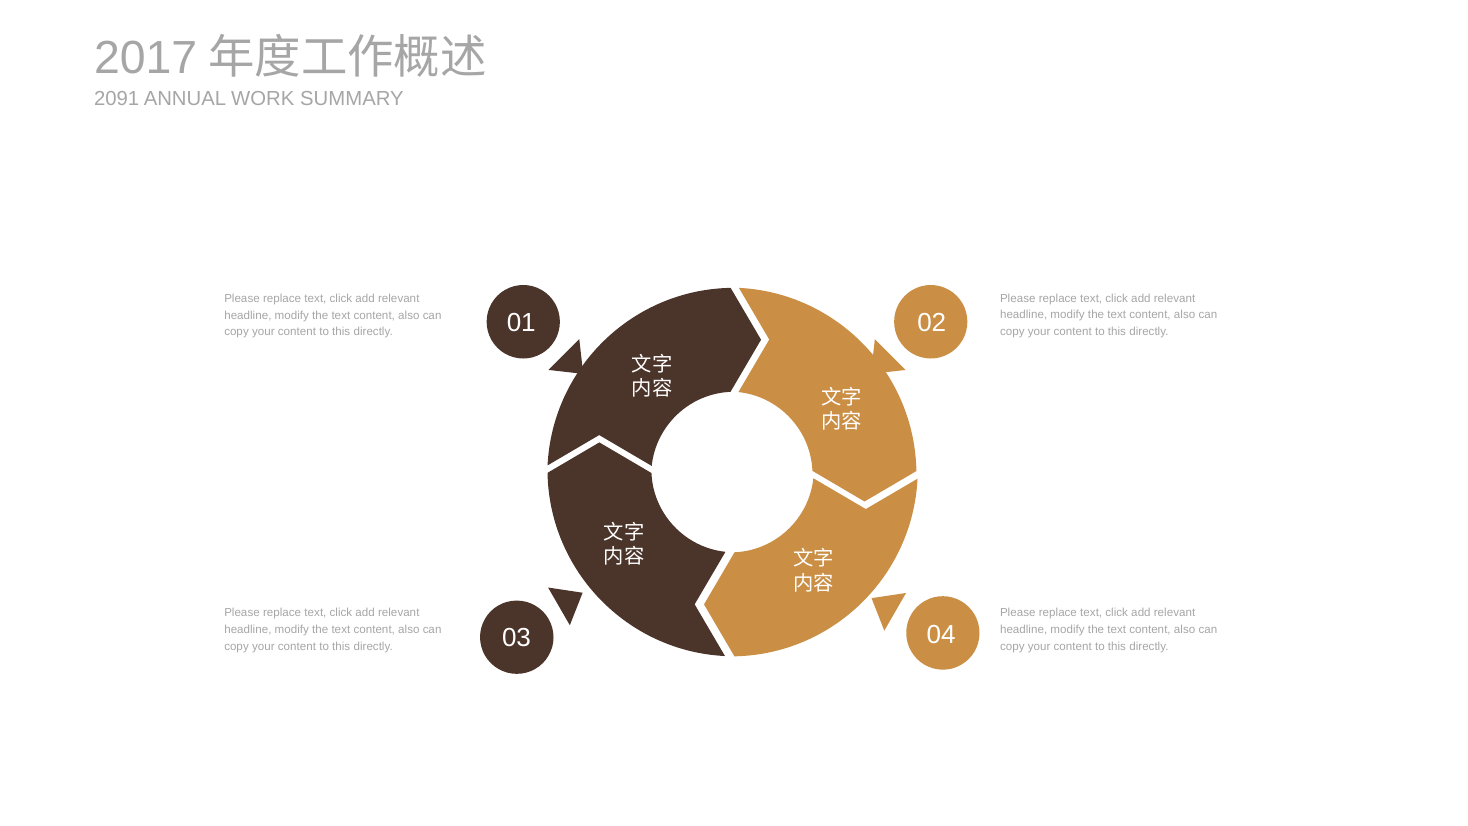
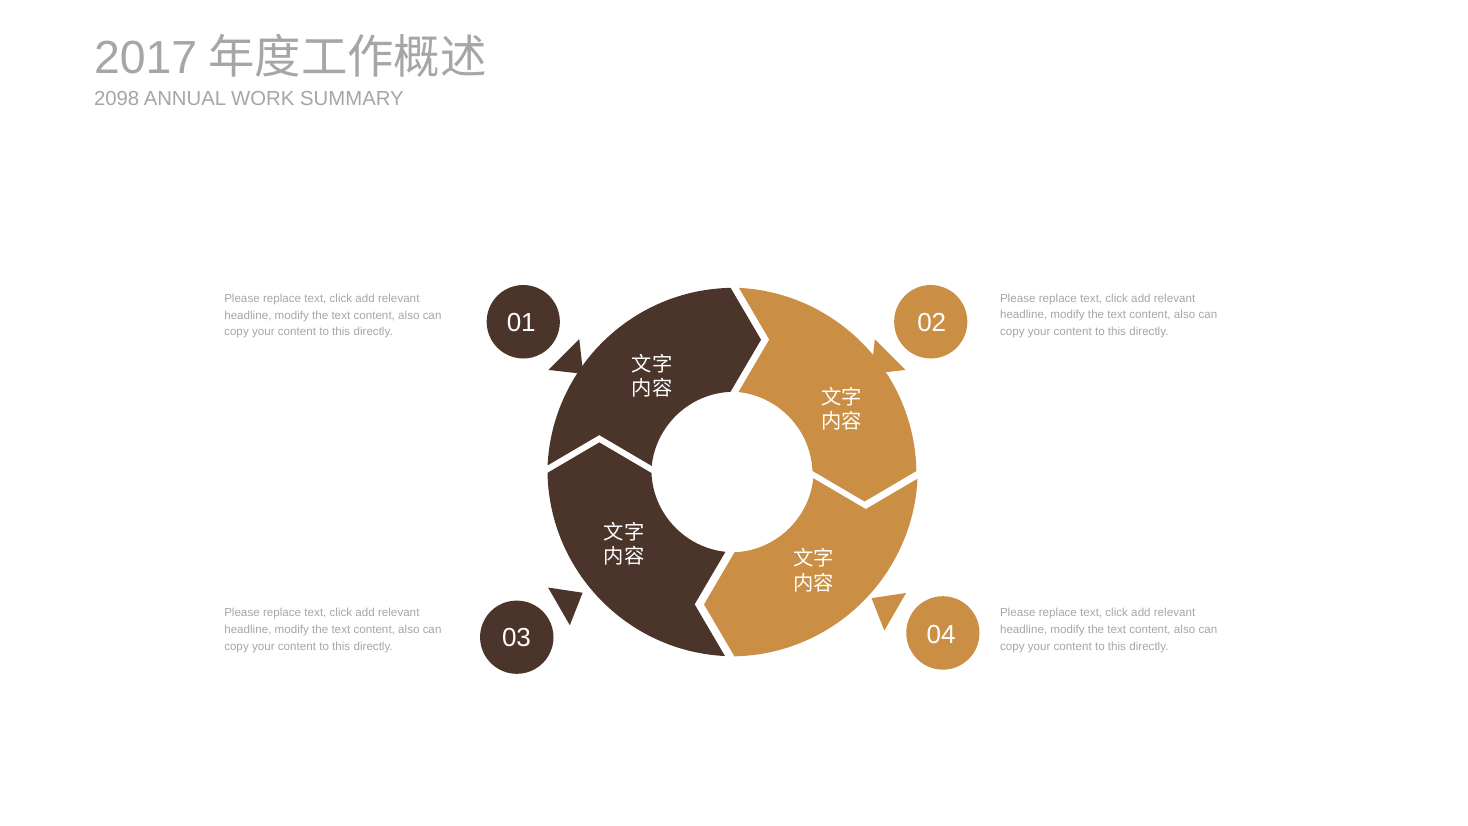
2091: 2091 -> 2098 (117, 99)
